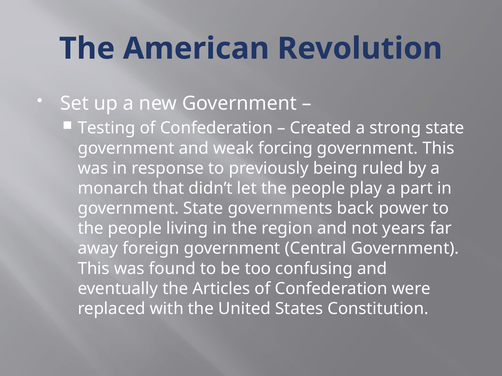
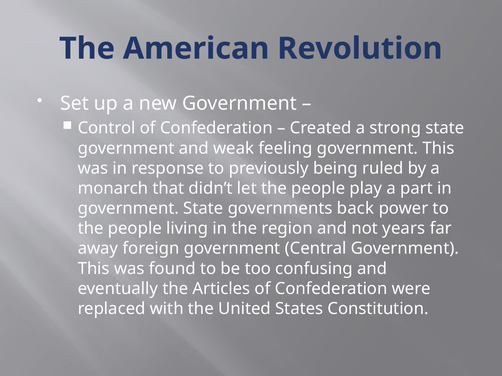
Testing: Testing -> Control (107, 128)
forcing: forcing -> feeling (285, 148)
